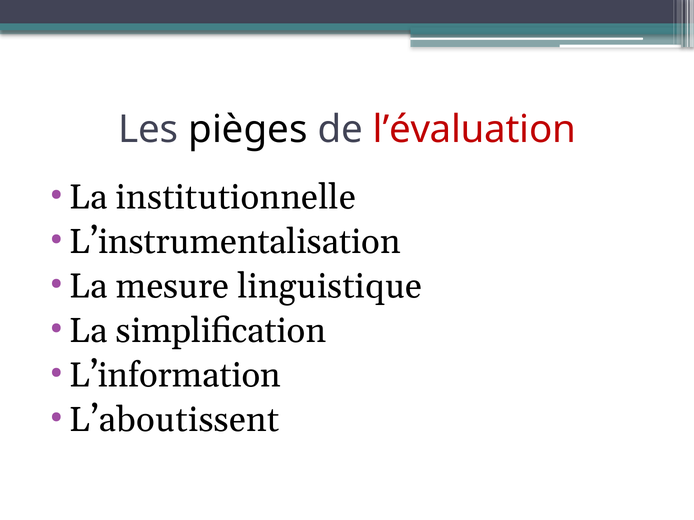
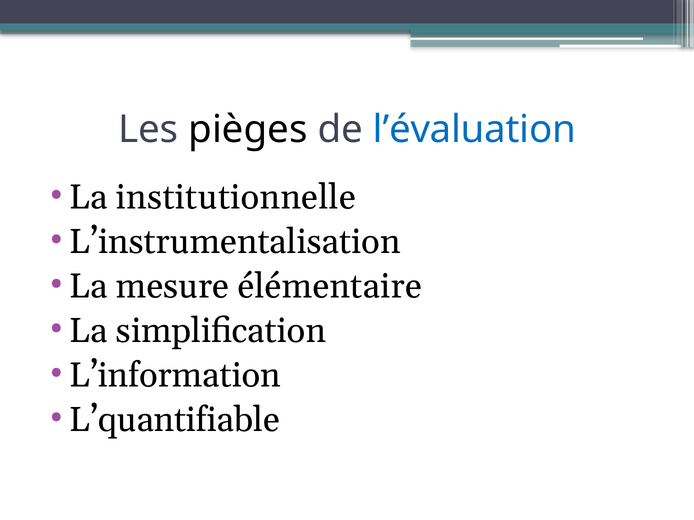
l’évaluation colour: red -> blue (474, 130)
linguistique: linguistique -> élémentaire (330, 286)
L’aboutissent: L’aboutissent -> L’quantifiable (175, 420)
